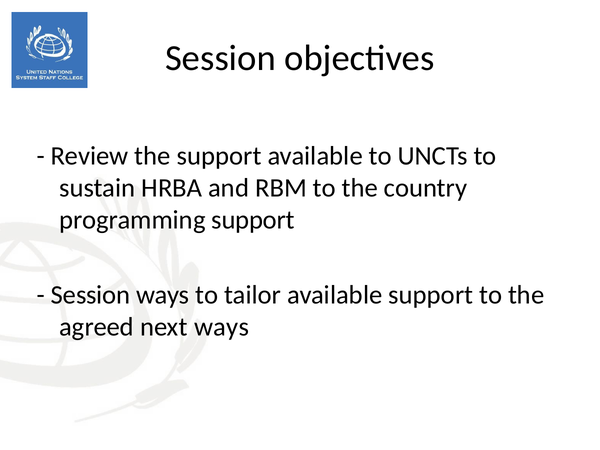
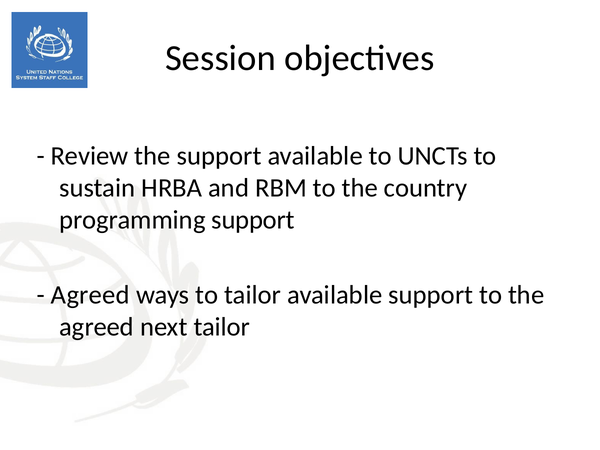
Session: Session -> Agreed (90, 295)
next ways: ways -> tailor (222, 327)
